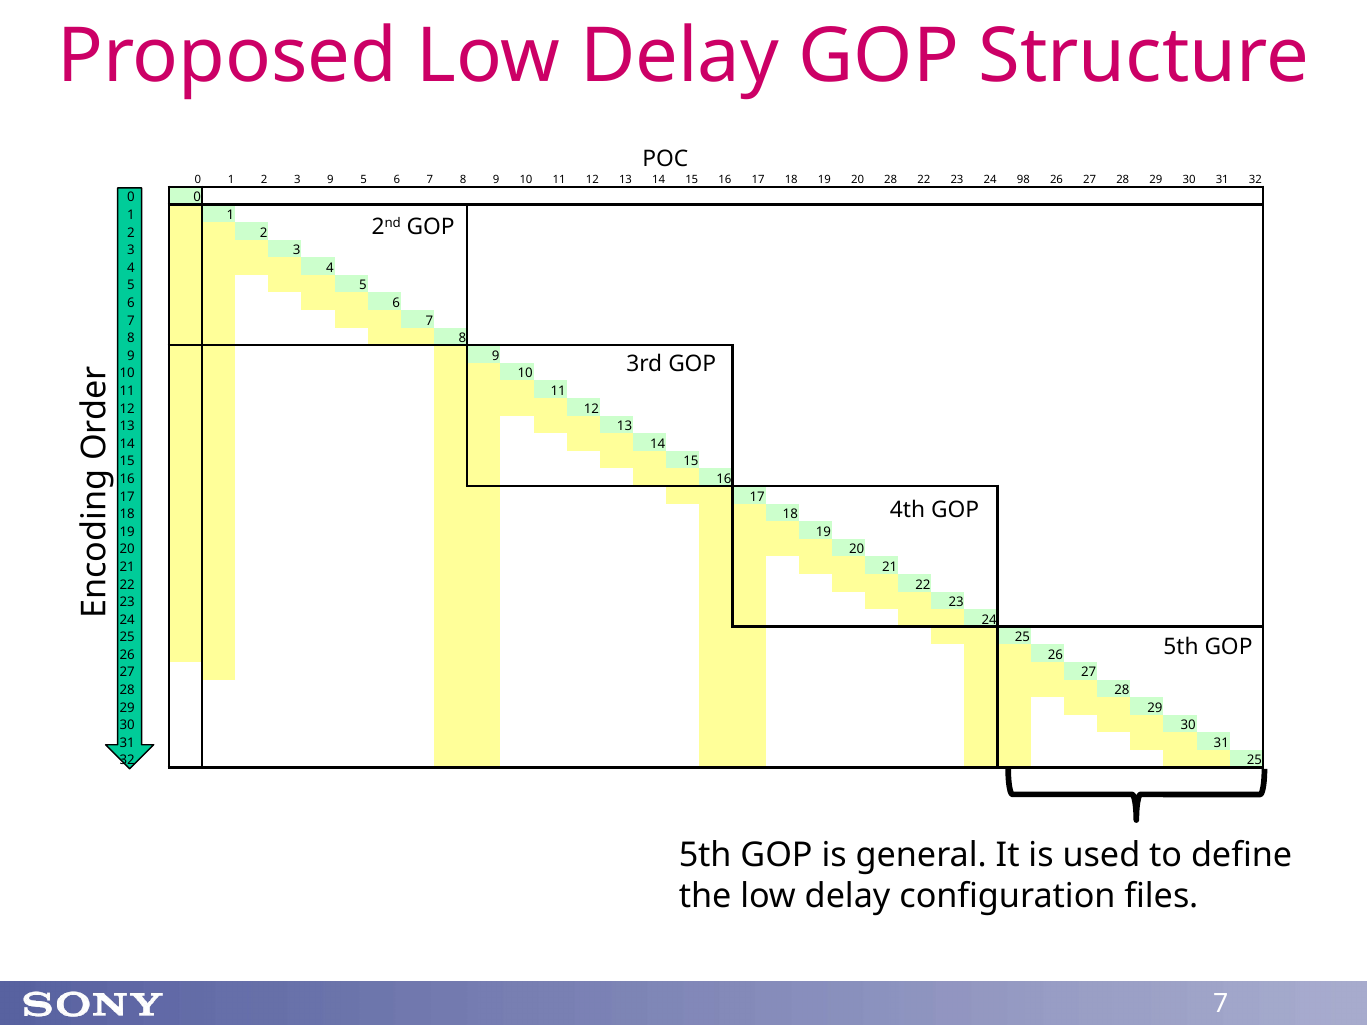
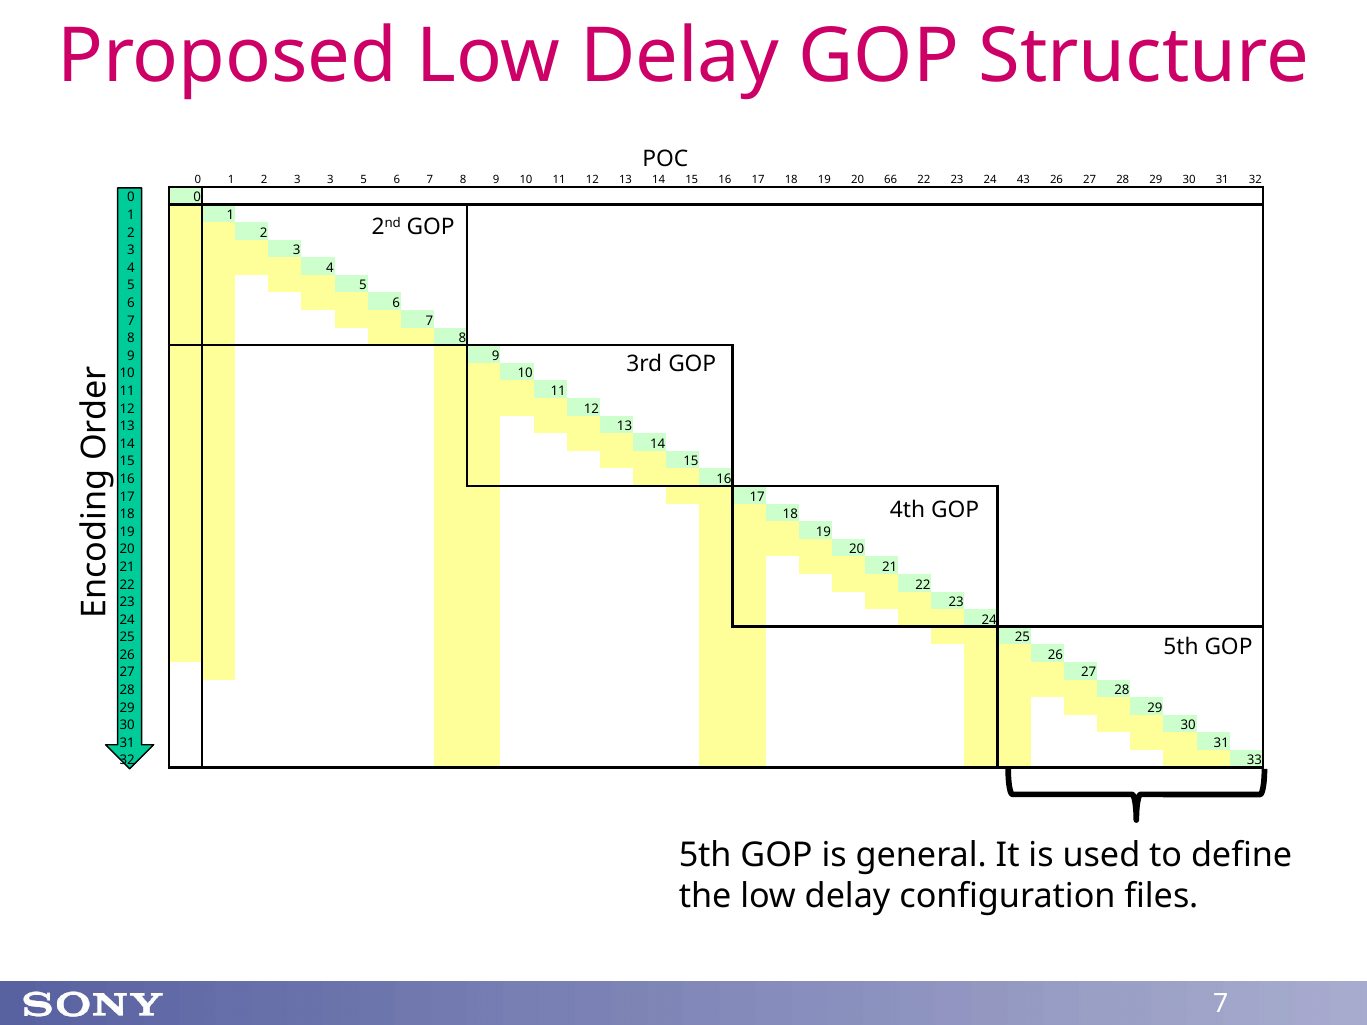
1 2 3 9: 9 -> 3 (330, 180)
20 28: 28 -> 66 (891, 180)
98: 98 -> 43 (1023, 180)
32 25: 25 -> 33 (1254, 761)
